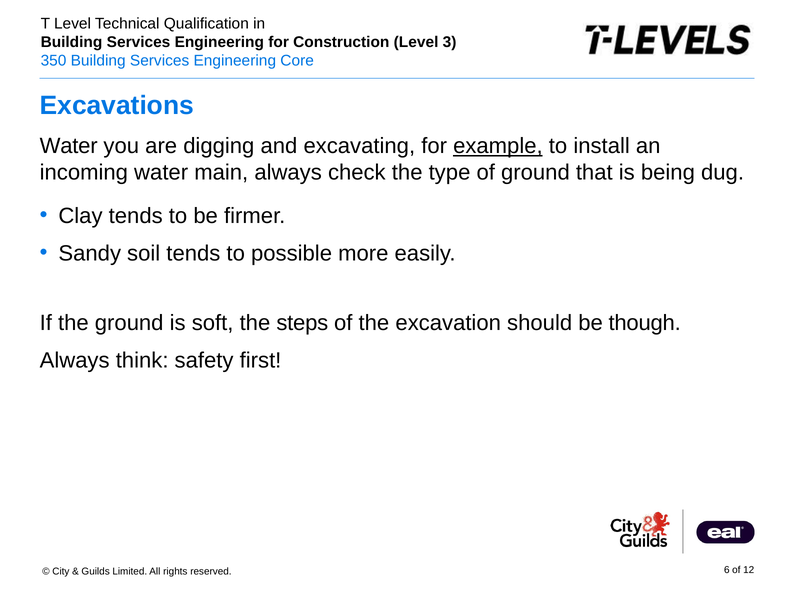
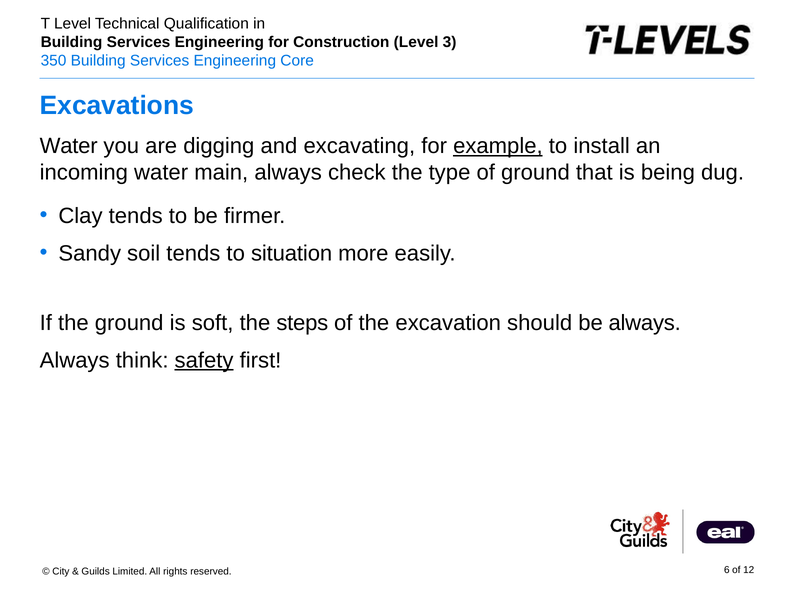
possible: possible -> situation (292, 253)
be though: though -> always (645, 323)
safety underline: none -> present (204, 360)
